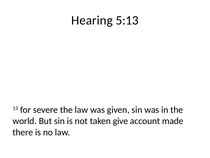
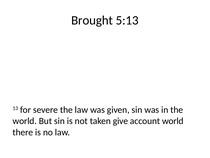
Hearing: Hearing -> Brought (92, 20)
account made: made -> world (173, 121)
